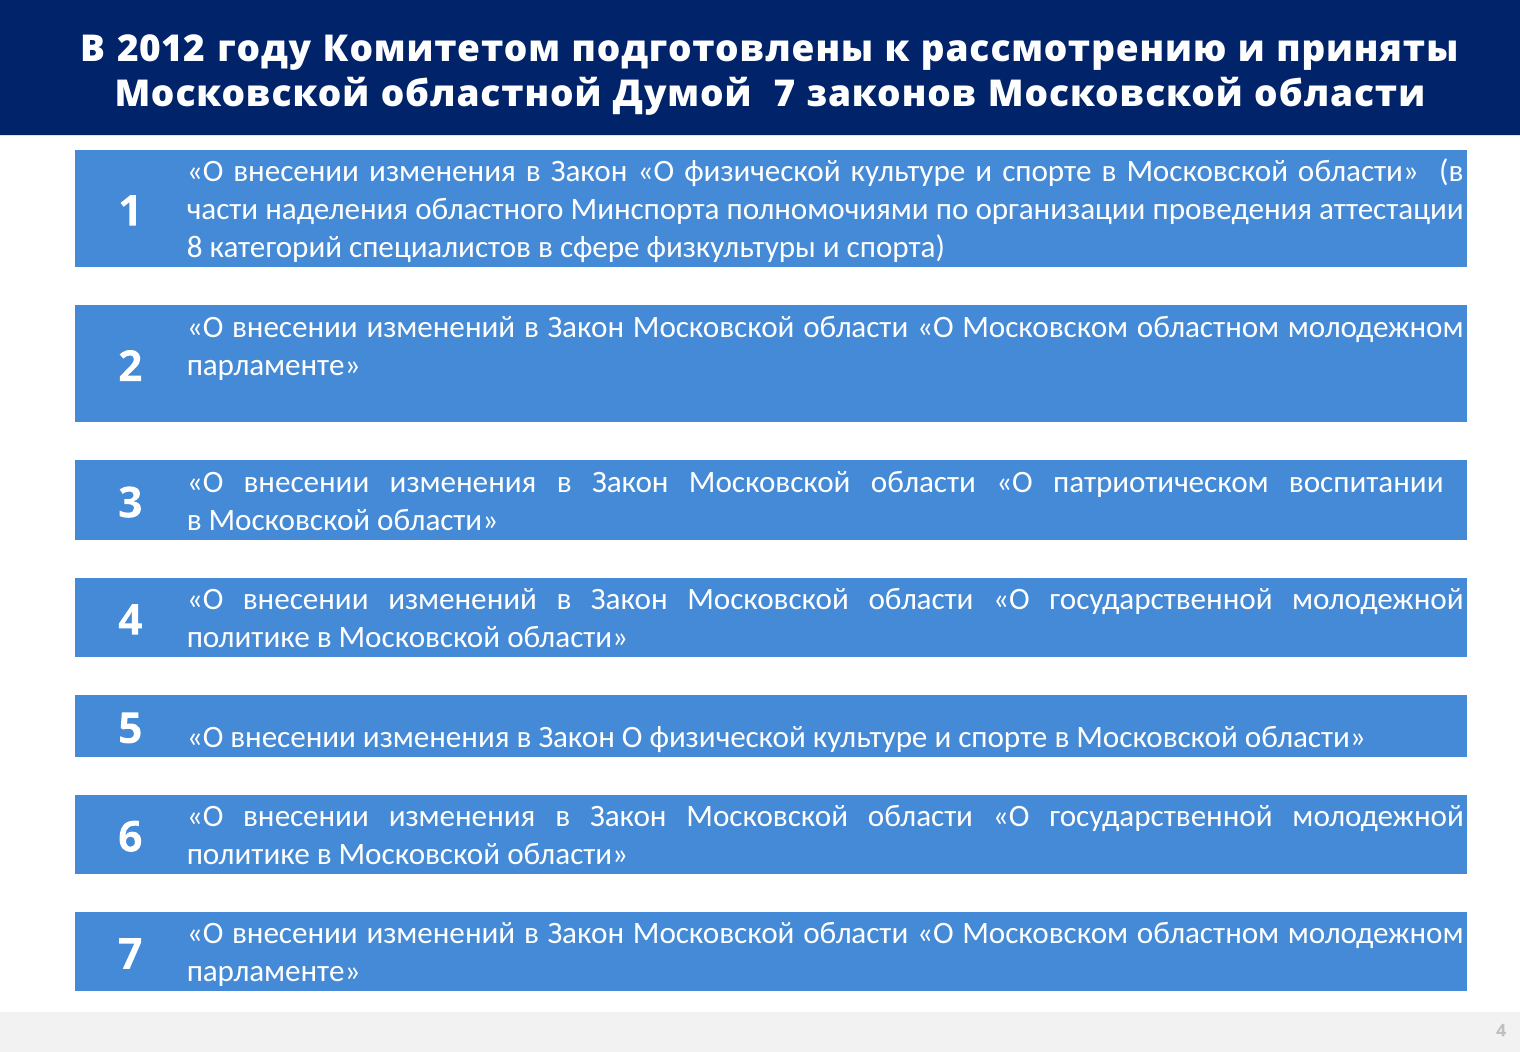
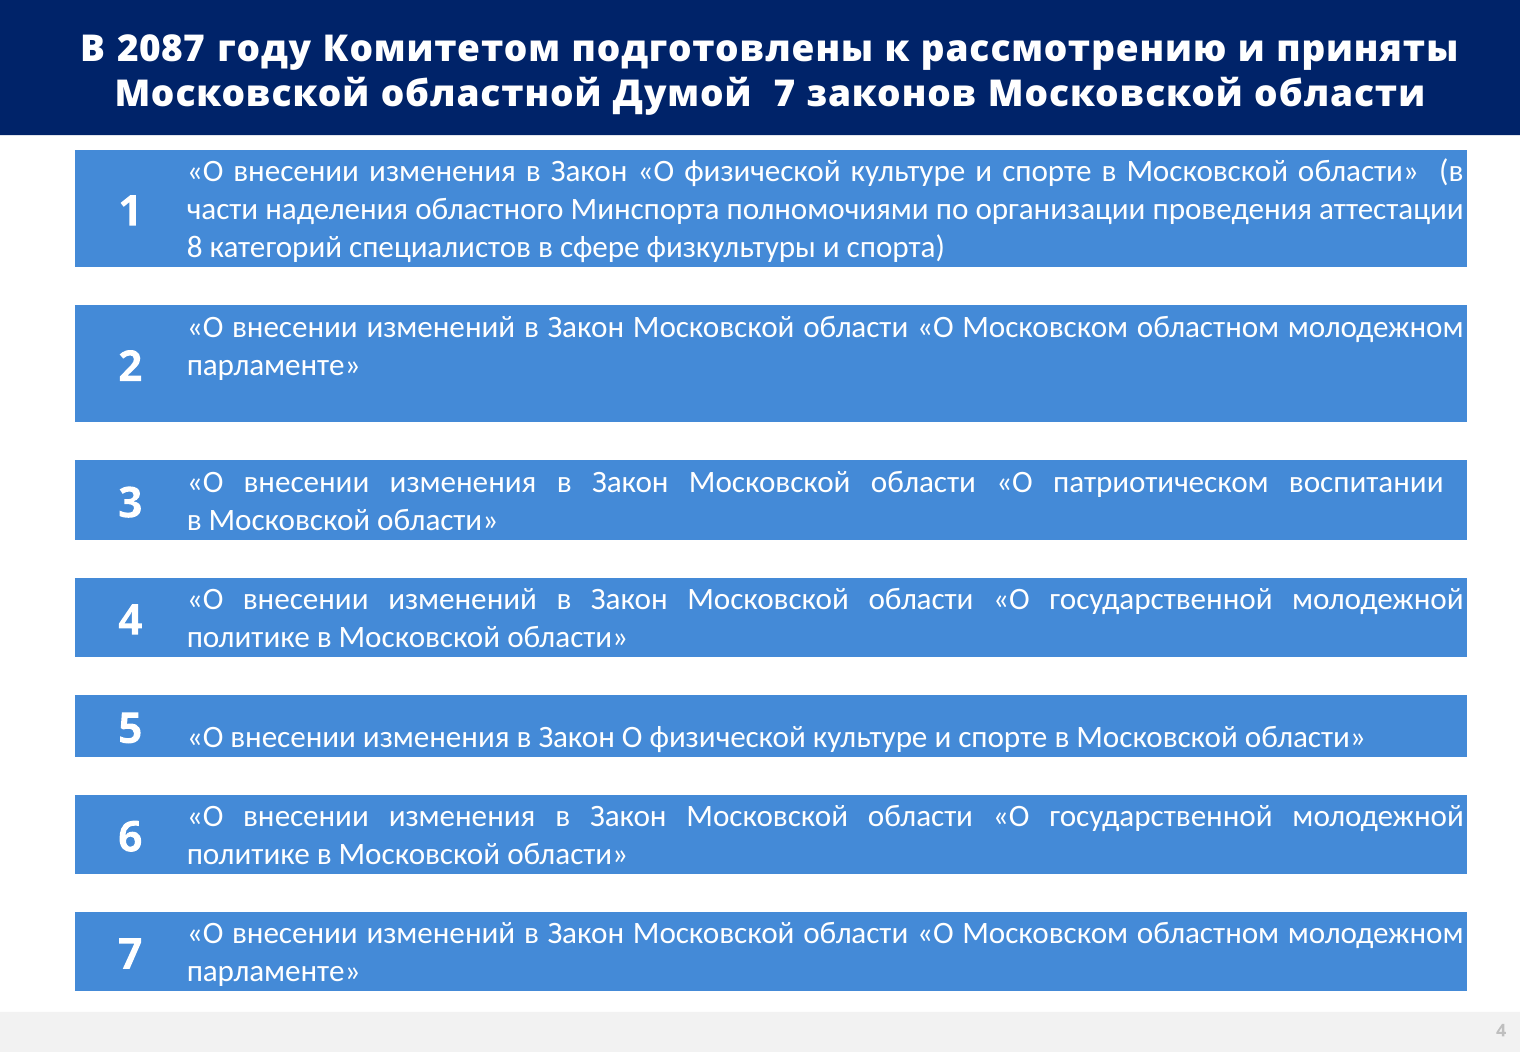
2012: 2012 -> 2087 (161, 50)
